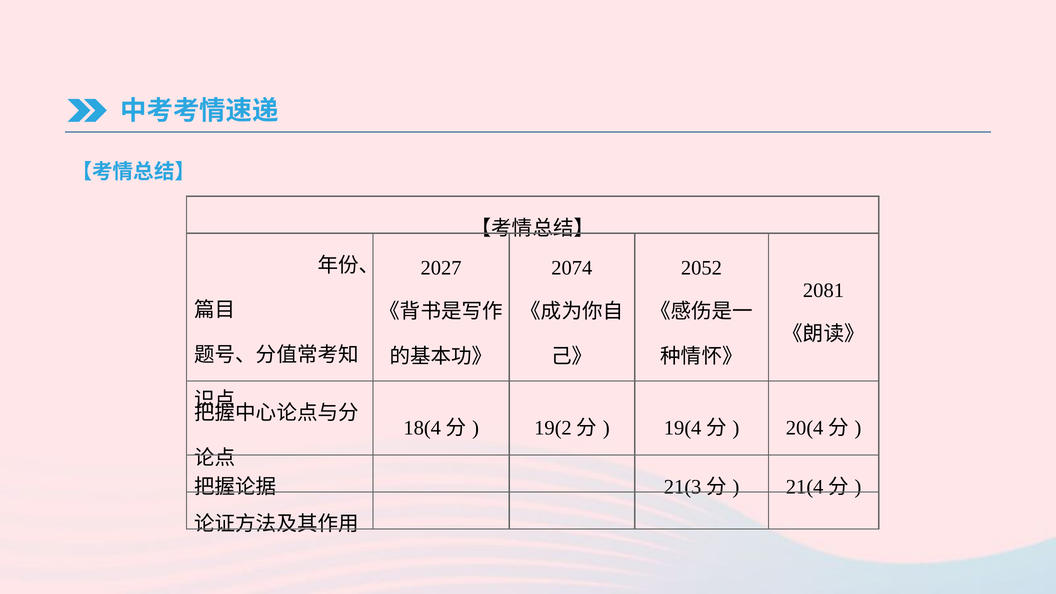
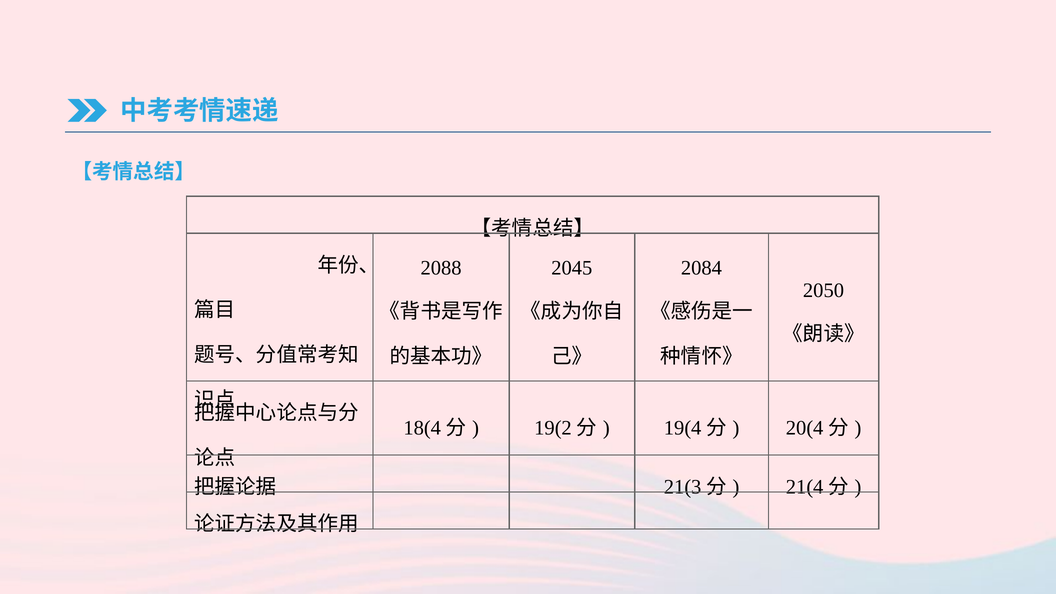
2027: 2027 -> 2088 (441, 268)
2074: 2074 -> 2045 (572, 268)
2052: 2052 -> 2084 (701, 268)
2081: 2081 -> 2050 (824, 291)
